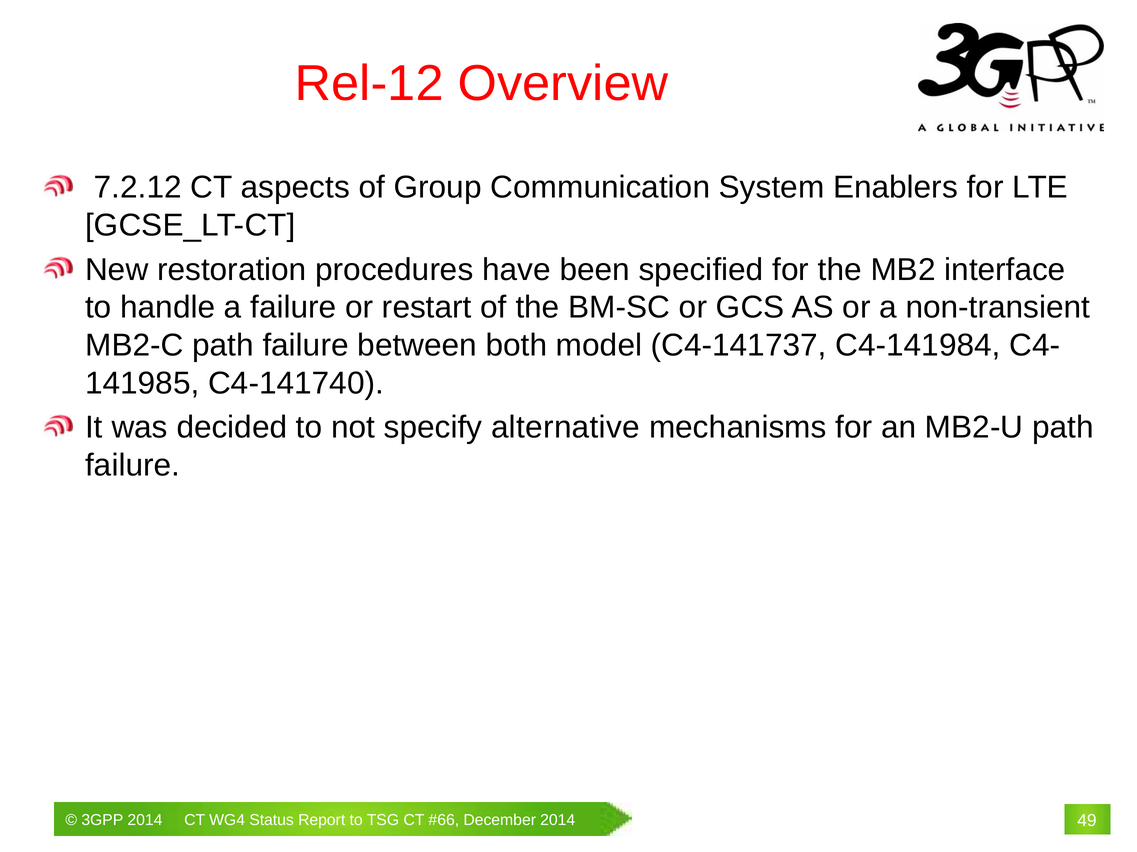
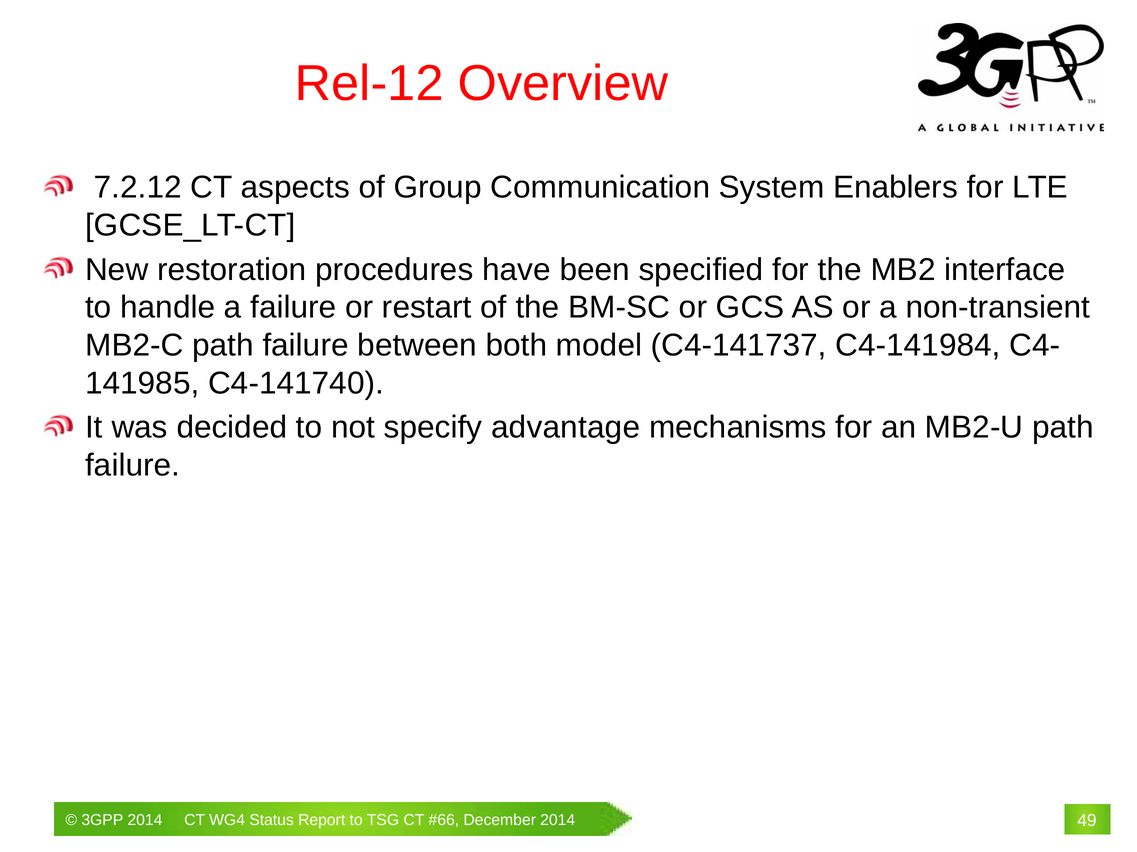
alternative: alternative -> advantage (566, 428)
